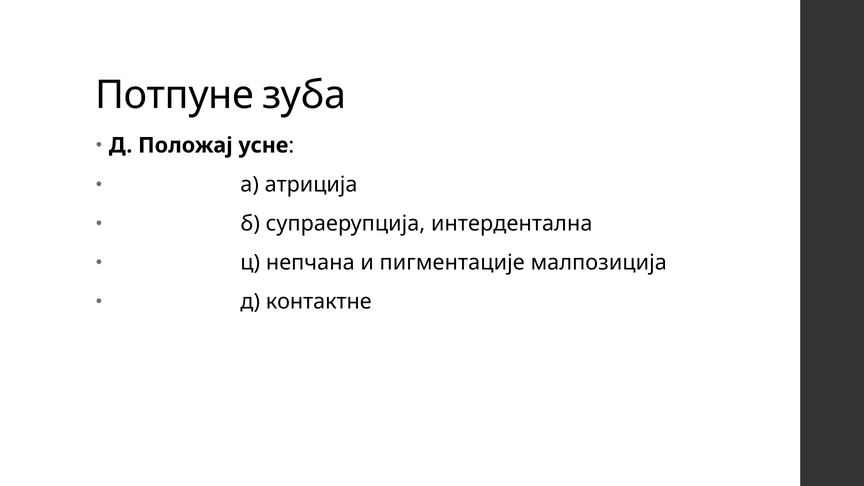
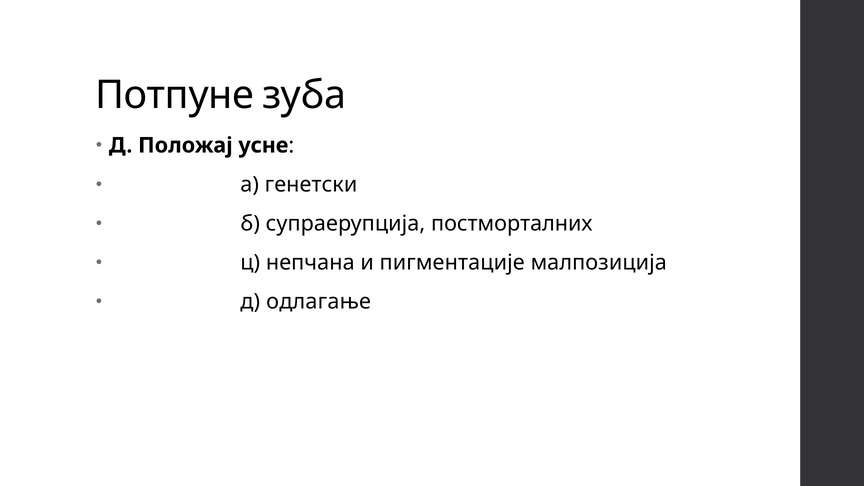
атриција: атриција -> генетски (311, 184)
интердентална: интердентална -> постморталних (512, 223)
контактне: контактне -> одлагање (319, 302)
